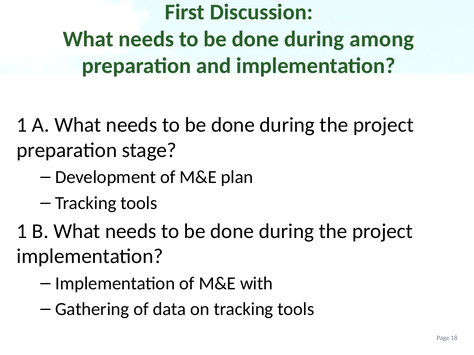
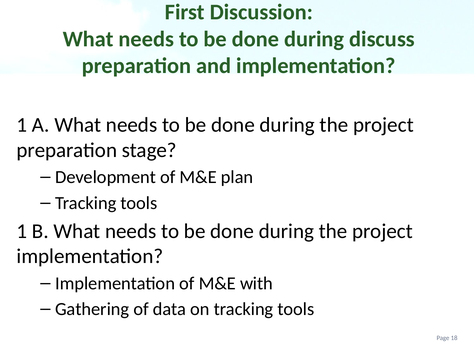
among: among -> discuss (382, 39)
